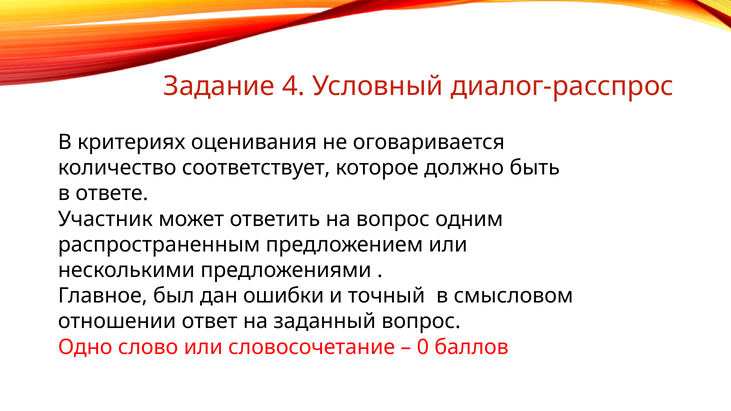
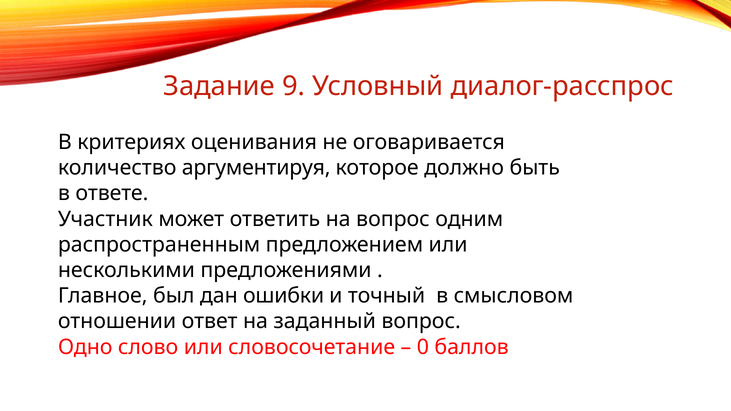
4: 4 -> 9 (294, 86)
соответствует: соответствует -> аргументируя (256, 168)
